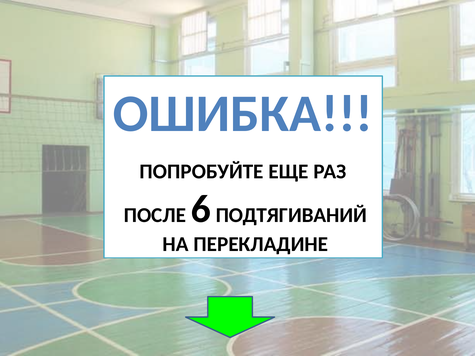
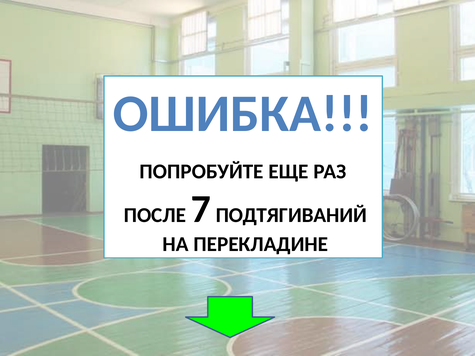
6: 6 -> 7 (201, 209)
